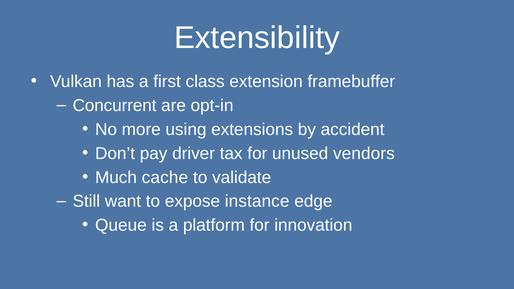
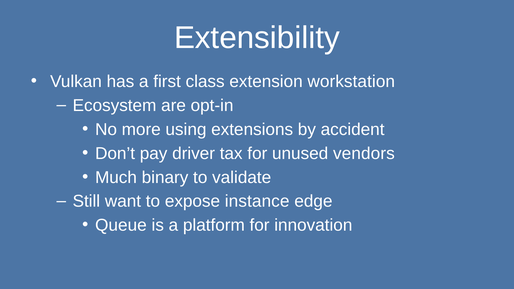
framebuffer: framebuffer -> workstation (351, 82)
Concurrent: Concurrent -> Ecosystem (114, 106)
cache: cache -> binary (165, 177)
